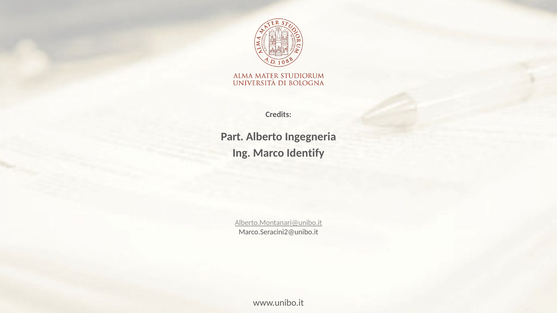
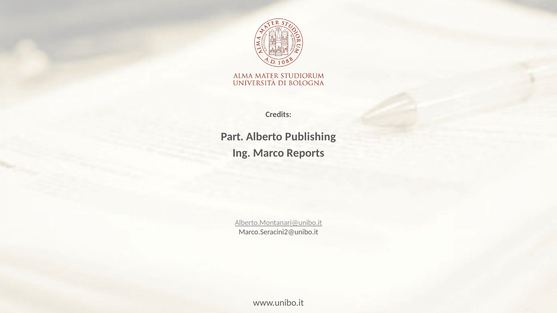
Ingegneria: Ingegneria -> Publishing (310, 137)
Identify: Identify -> Reports (305, 153)
